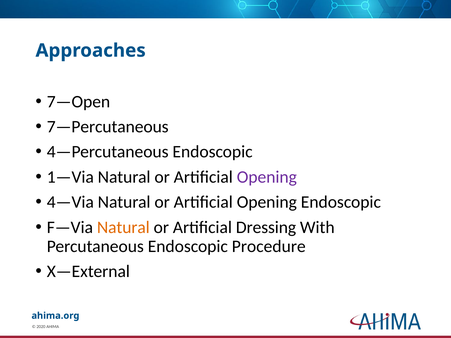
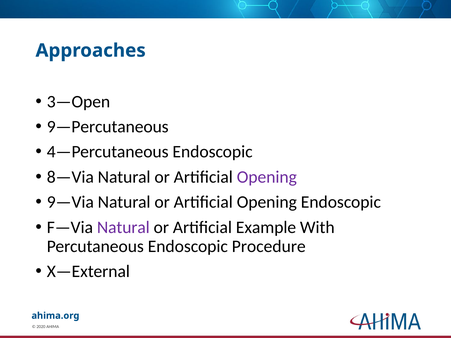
7—Open: 7—Open -> 3—Open (78, 102)
7—Percutaneous: 7—Percutaneous -> 9—Percutaneous (108, 127)
1—Via: 1—Via -> 8—Via (70, 177)
4—Via: 4—Via -> 9—Via (70, 202)
Natural colour: orange -> purple (123, 228)
Dressing: Dressing -> Example (266, 228)
